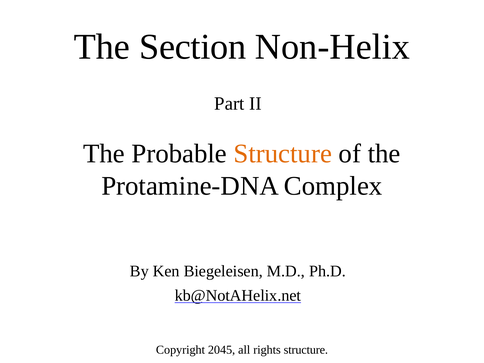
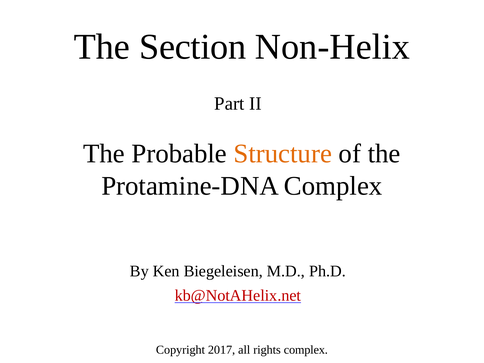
kb@NotAHelix.net colour: black -> red (238, 296)
2045: 2045 -> 2017 (222, 350)
rights structure: structure -> complex (306, 350)
